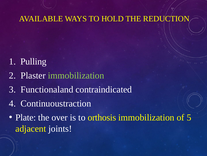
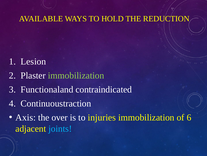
Pulling: Pulling -> Lesion (33, 61)
Plate: Plate -> Axis (26, 117)
orthosis: orthosis -> injuries (102, 117)
5: 5 -> 6 (189, 117)
joints colour: white -> light blue (60, 128)
